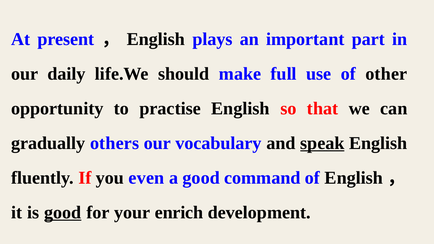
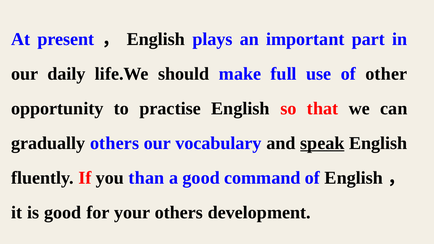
even: even -> than (146, 178)
good underline: present -> none (63, 213)
your enrich: enrich -> others (179, 213)
